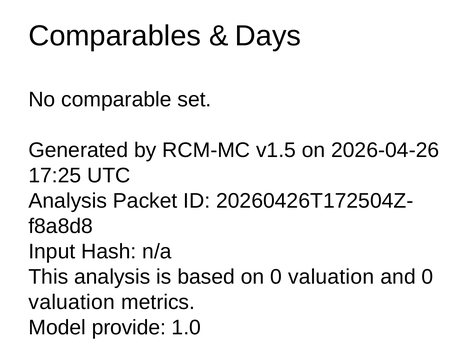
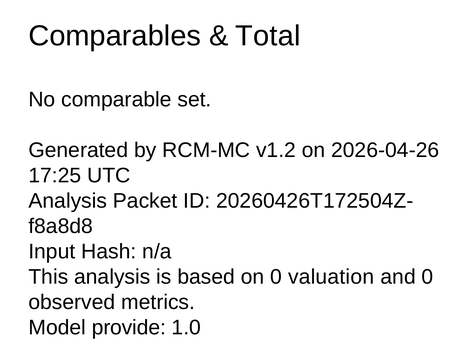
Days: Days -> Total (268, 36)
v1.5: v1.5 -> v1.2 (276, 150)
valuation: valuation -> observed (72, 302)
